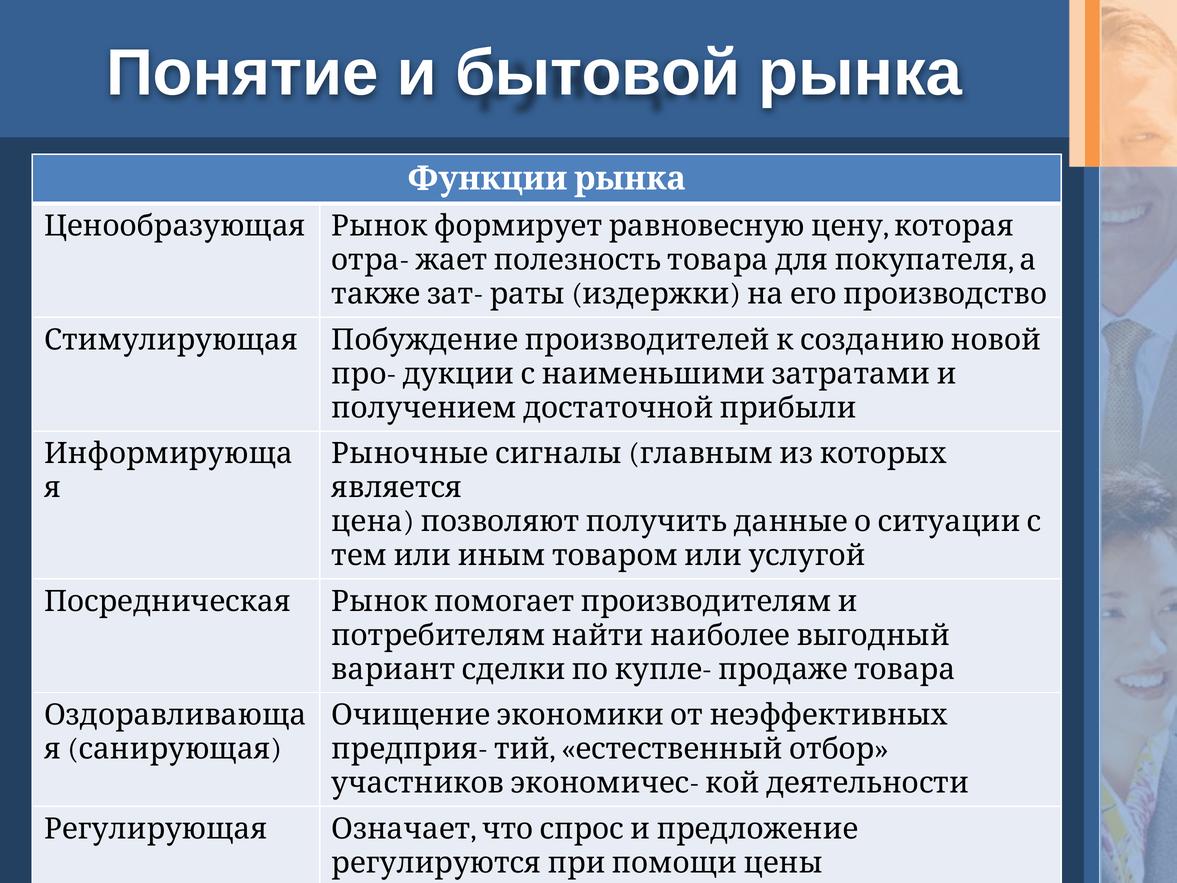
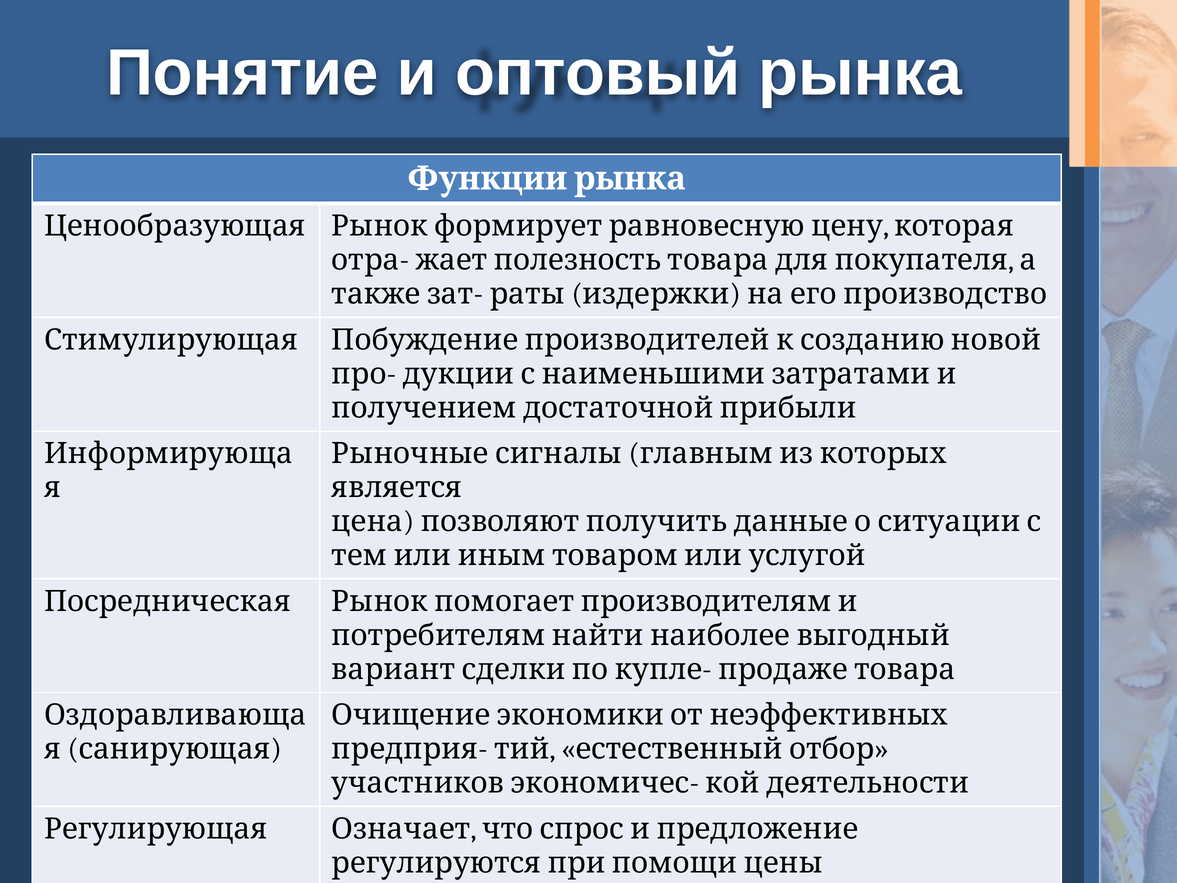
бытовой: бытовой -> оптовый (598, 73)
